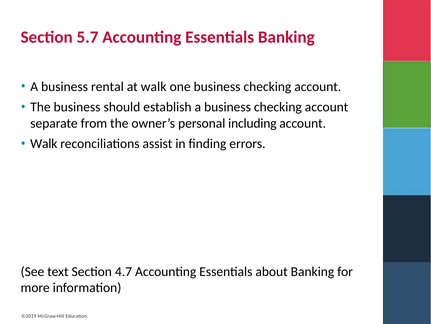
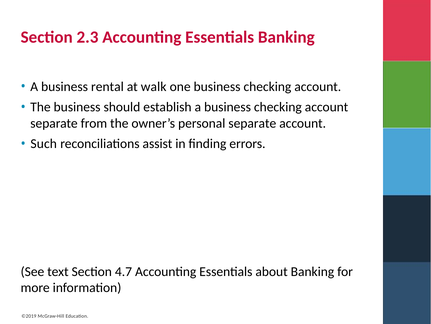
5.7: 5.7 -> 2.3 (87, 37)
personal including: including -> separate (252, 123)
Walk: Walk -> Such (44, 143)
